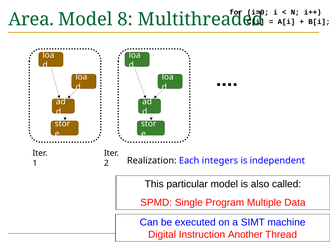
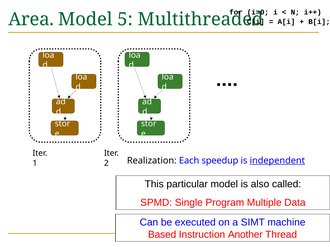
8: 8 -> 5 (125, 19)
integers: integers -> speedup (220, 161)
independent underline: none -> present (277, 161)
Digital: Digital -> Based (162, 235)
